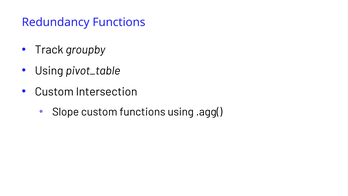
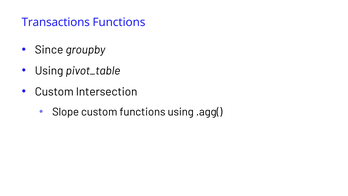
Redundancy: Redundancy -> Transactions (56, 22)
Track: Track -> Since (49, 50)
